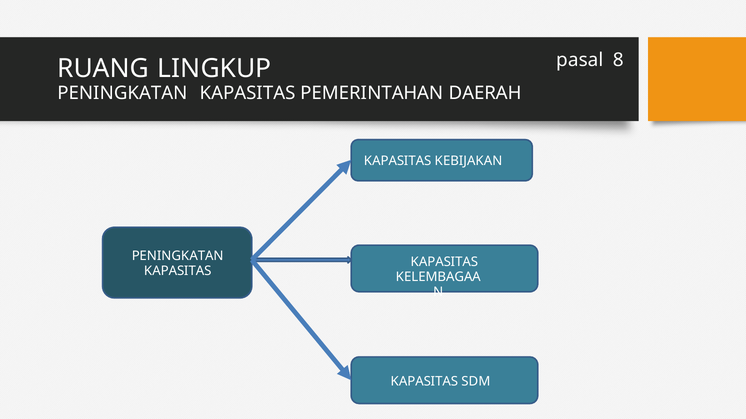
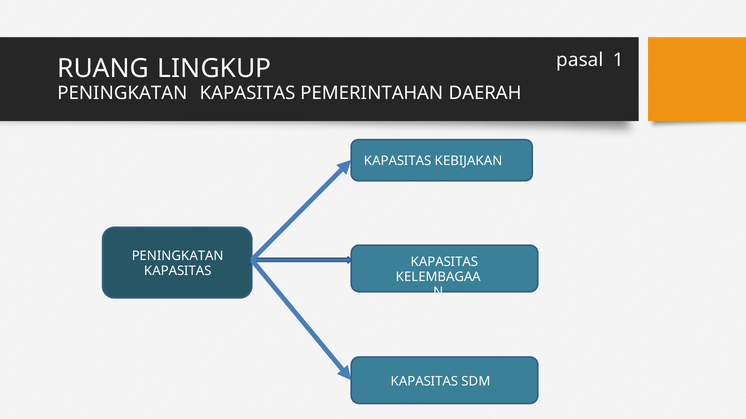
8: 8 -> 1 (618, 60)
